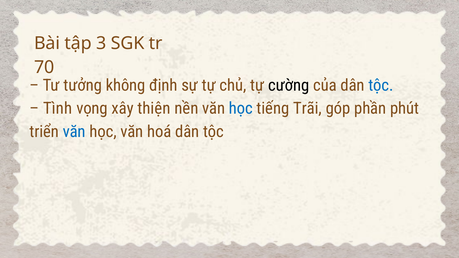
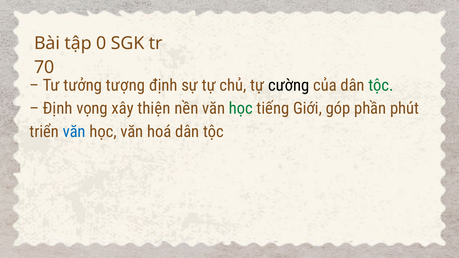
3: 3 -> 0 (101, 43)
không: không -> tượng (125, 85)
tộc colour: blue -> green (381, 85)
Tình: Tình -> Định (58, 109)
học colour: blue -> green (241, 109)
Trãi: Trãi -> Giới (307, 109)
